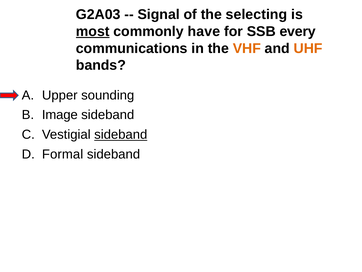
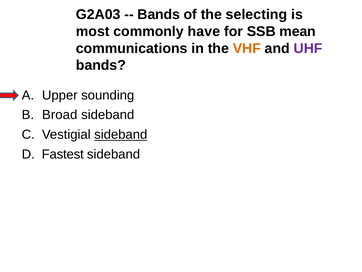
Signal: Signal -> Bands (159, 15)
most underline: present -> none (93, 31)
every: every -> mean (298, 31)
UHF colour: orange -> purple (308, 48)
Image: Image -> Broad (60, 115)
Formal: Formal -> Fastest (63, 154)
